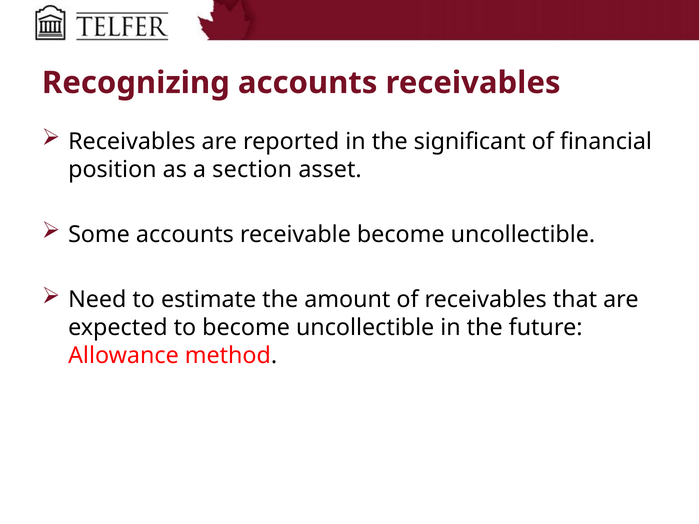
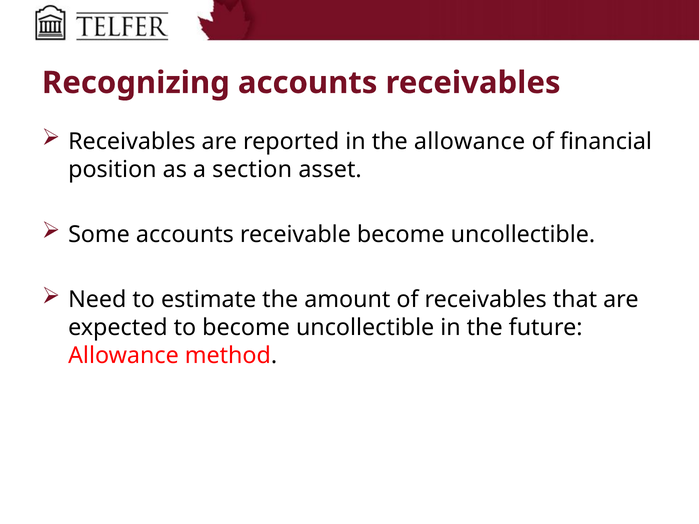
the significant: significant -> allowance (470, 141)
